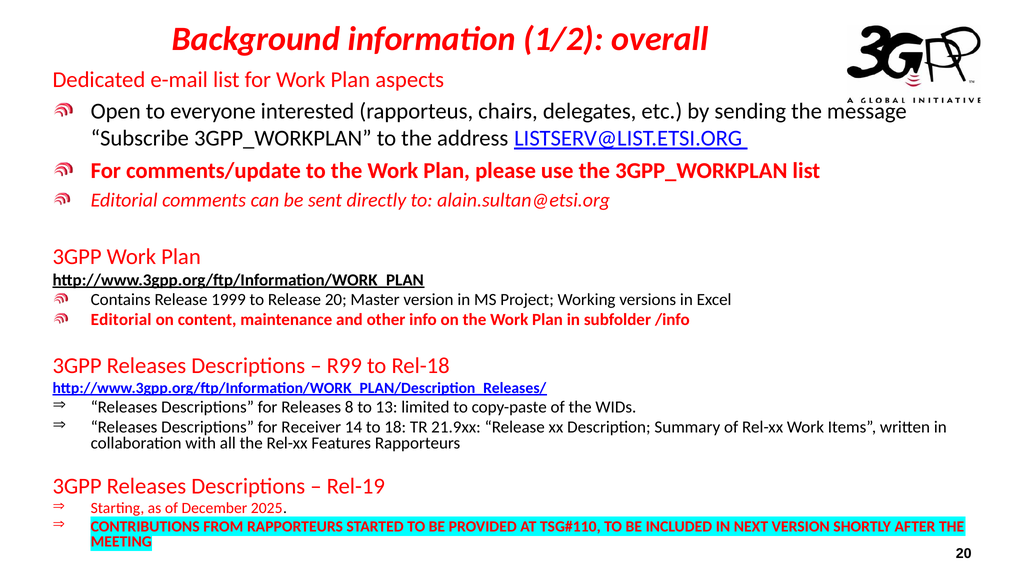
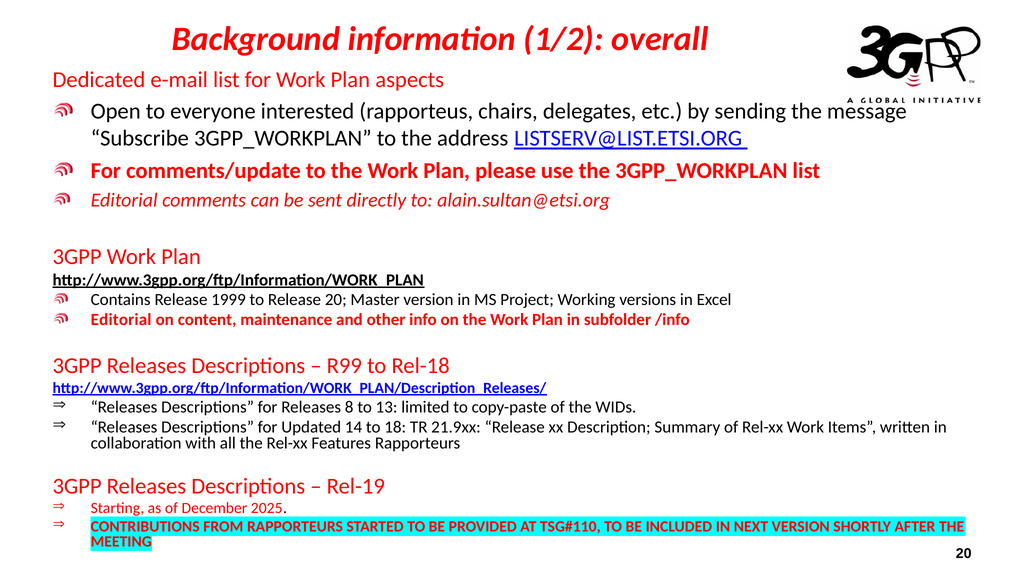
Receiver: Receiver -> Updated (311, 427)
